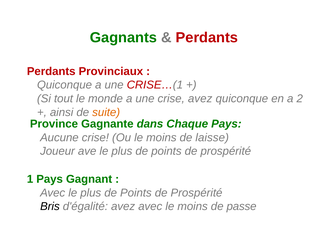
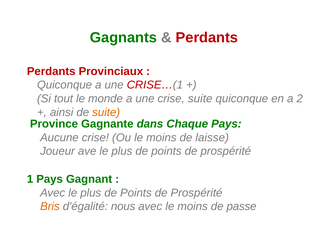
crise avez: avez -> suite (200, 99)
Bris colour: black -> orange (50, 206)
d'égalité avez: avez -> nous (123, 206)
